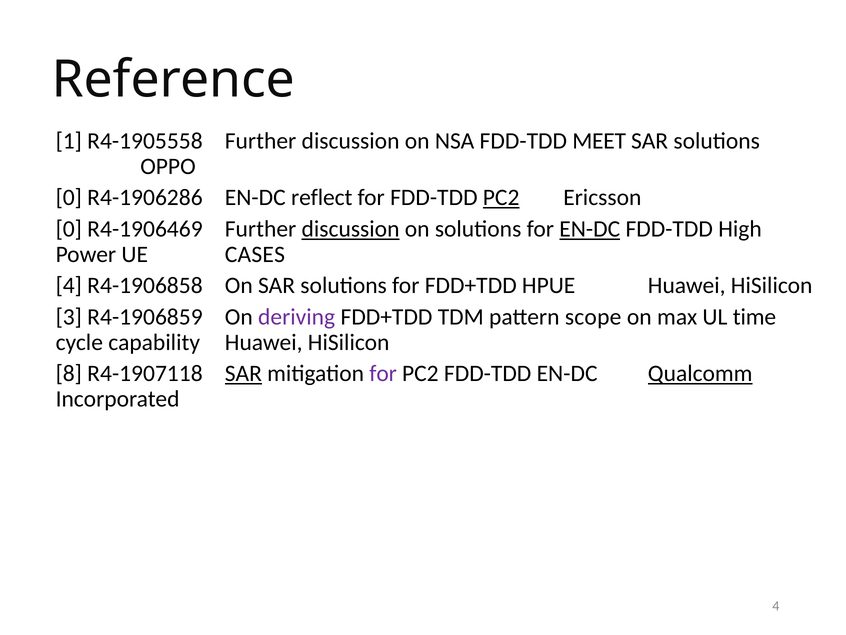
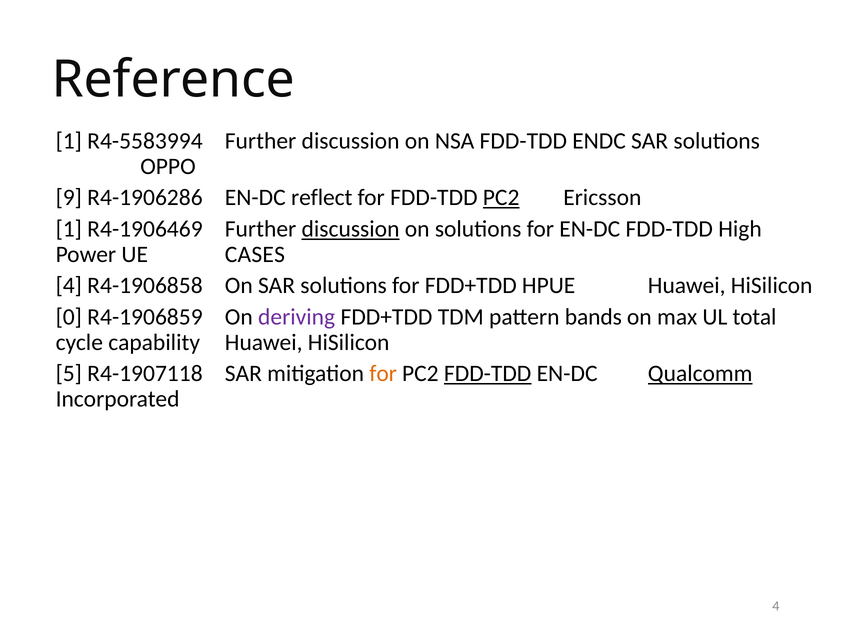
R4-1905558: R4-1905558 -> R4-5583994 (145, 141)
MEET: MEET -> ENDC (599, 141)
0: 0 -> 9 (69, 197)
0: 0 -> 1 (69, 229)
EN-DC underline: present -> none (590, 229)
3: 3 -> 0 (69, 317)
scope: scope -> bands (593, 317)
time: time -> total (755, 317)
8: 8 -> 5 (69, 373)
SAR underline: present -> none (243, 373)
for colour: purple -> orange (383, 373)
FDD-TDD underline: none -> present (488, 373)
